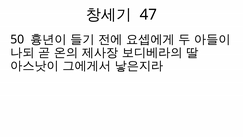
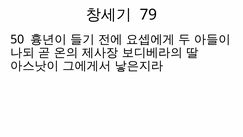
47: 47 -> 79 (148, 15)
